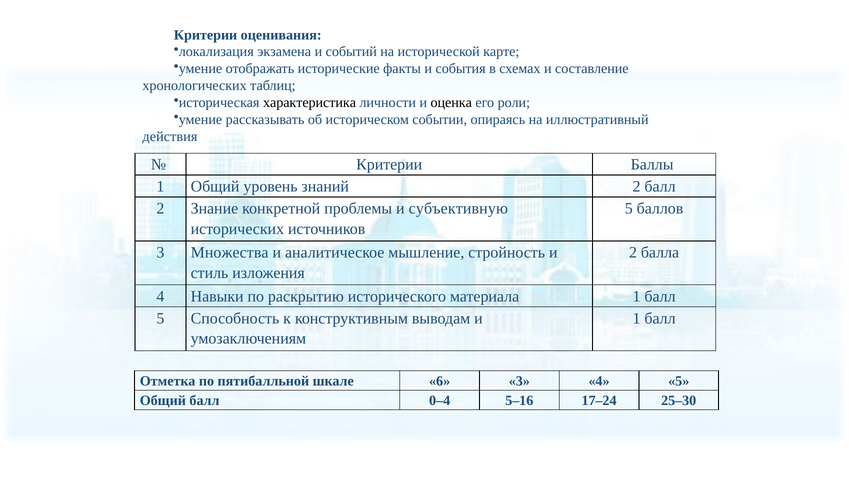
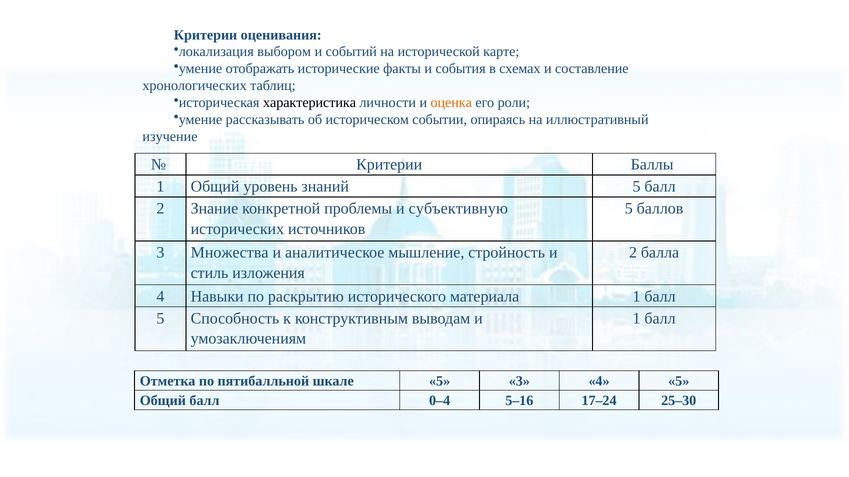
экзамена: экзамена -> выбором (284, 52)
оценка colour: black -> orange (451, 103)
действия: действия -> изучение (170, 137)
знаний 2: 2 -> 5 (637, 187)
шкале 6: 6 -> 5 (440, 381)
